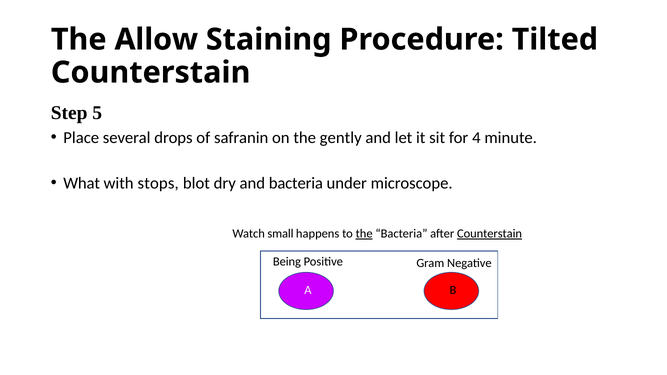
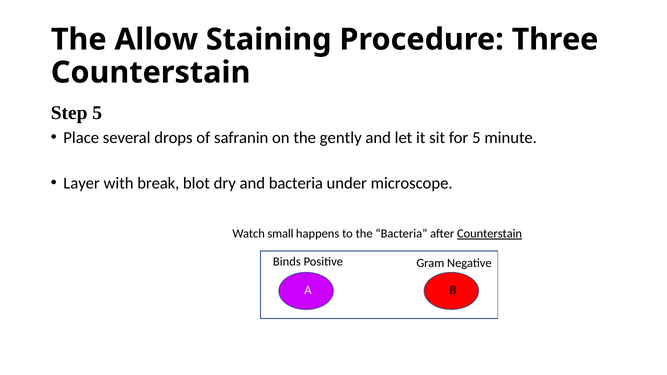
Tilted: Tilted -> Three (555, 40)
for 4: 4 -> 5 (476, 138)
What: What -> Layer (82, 184)
stops: stops -> break (158, 184)
the underline: present -> none (364, 234)
Being: Being -> Binds (287, 262)
